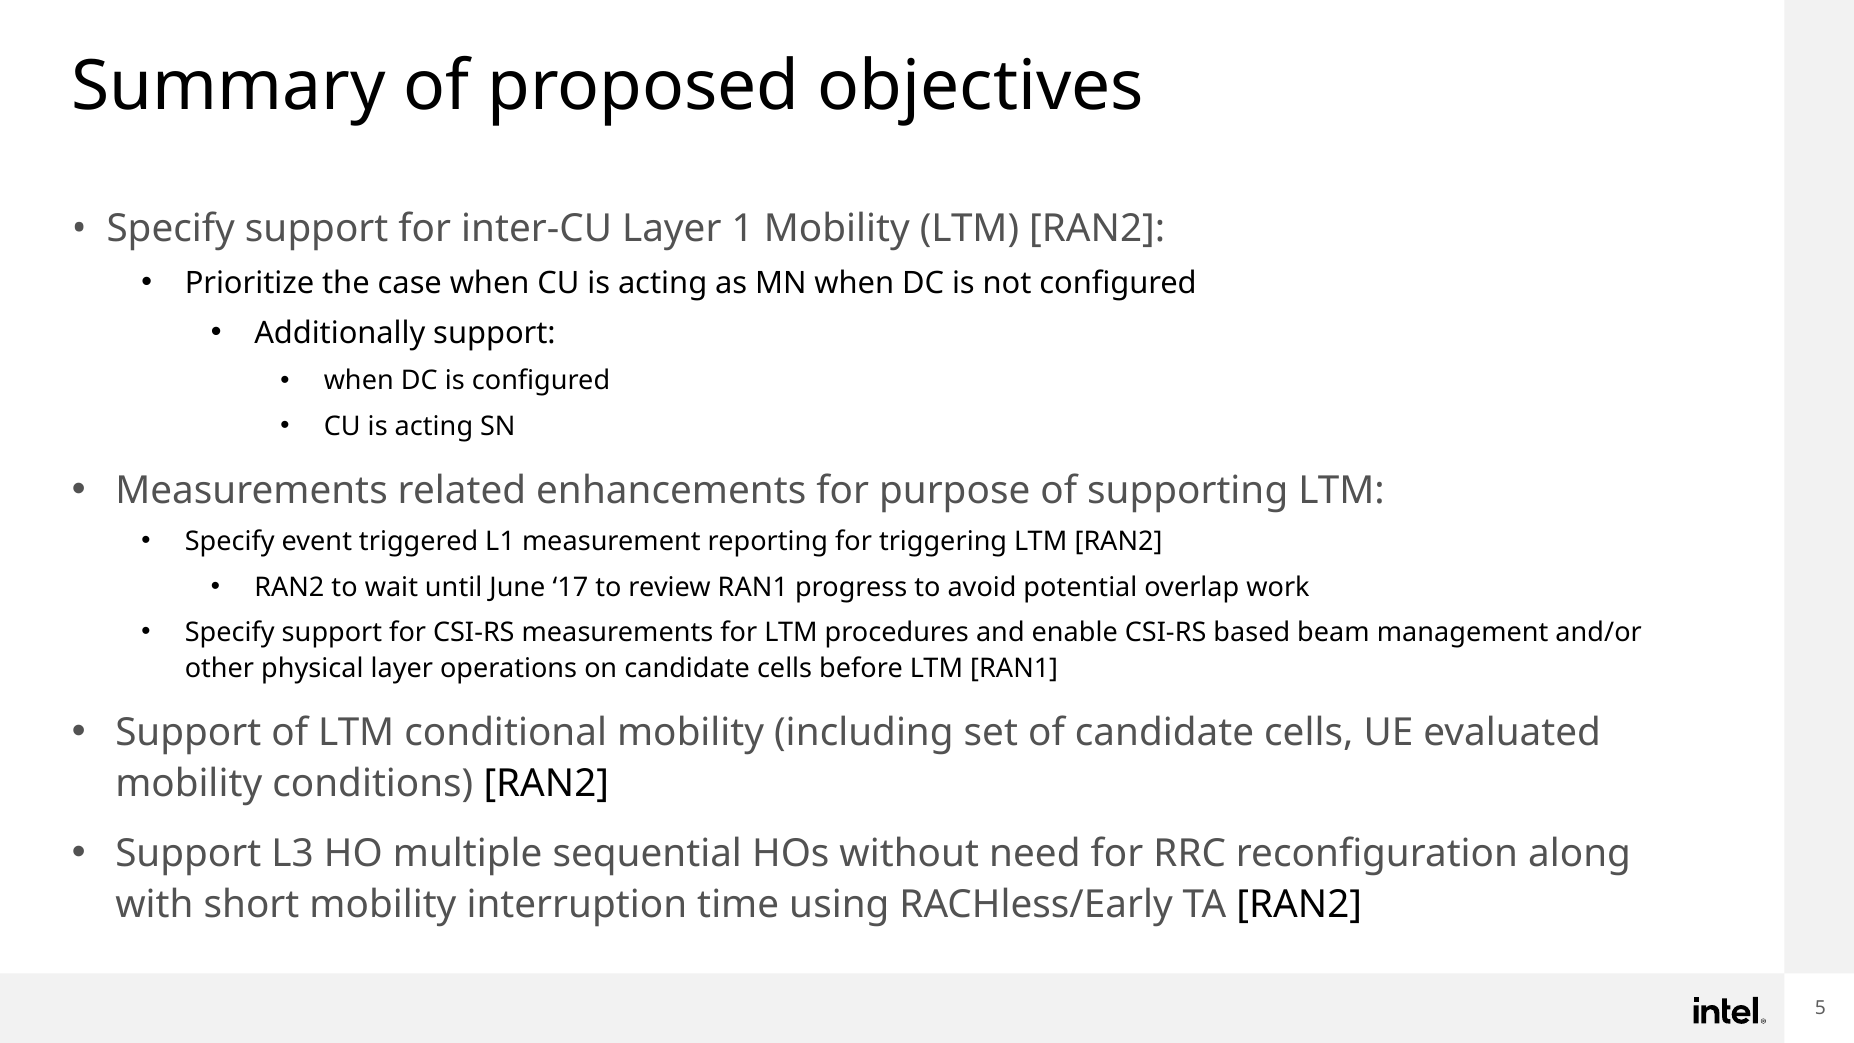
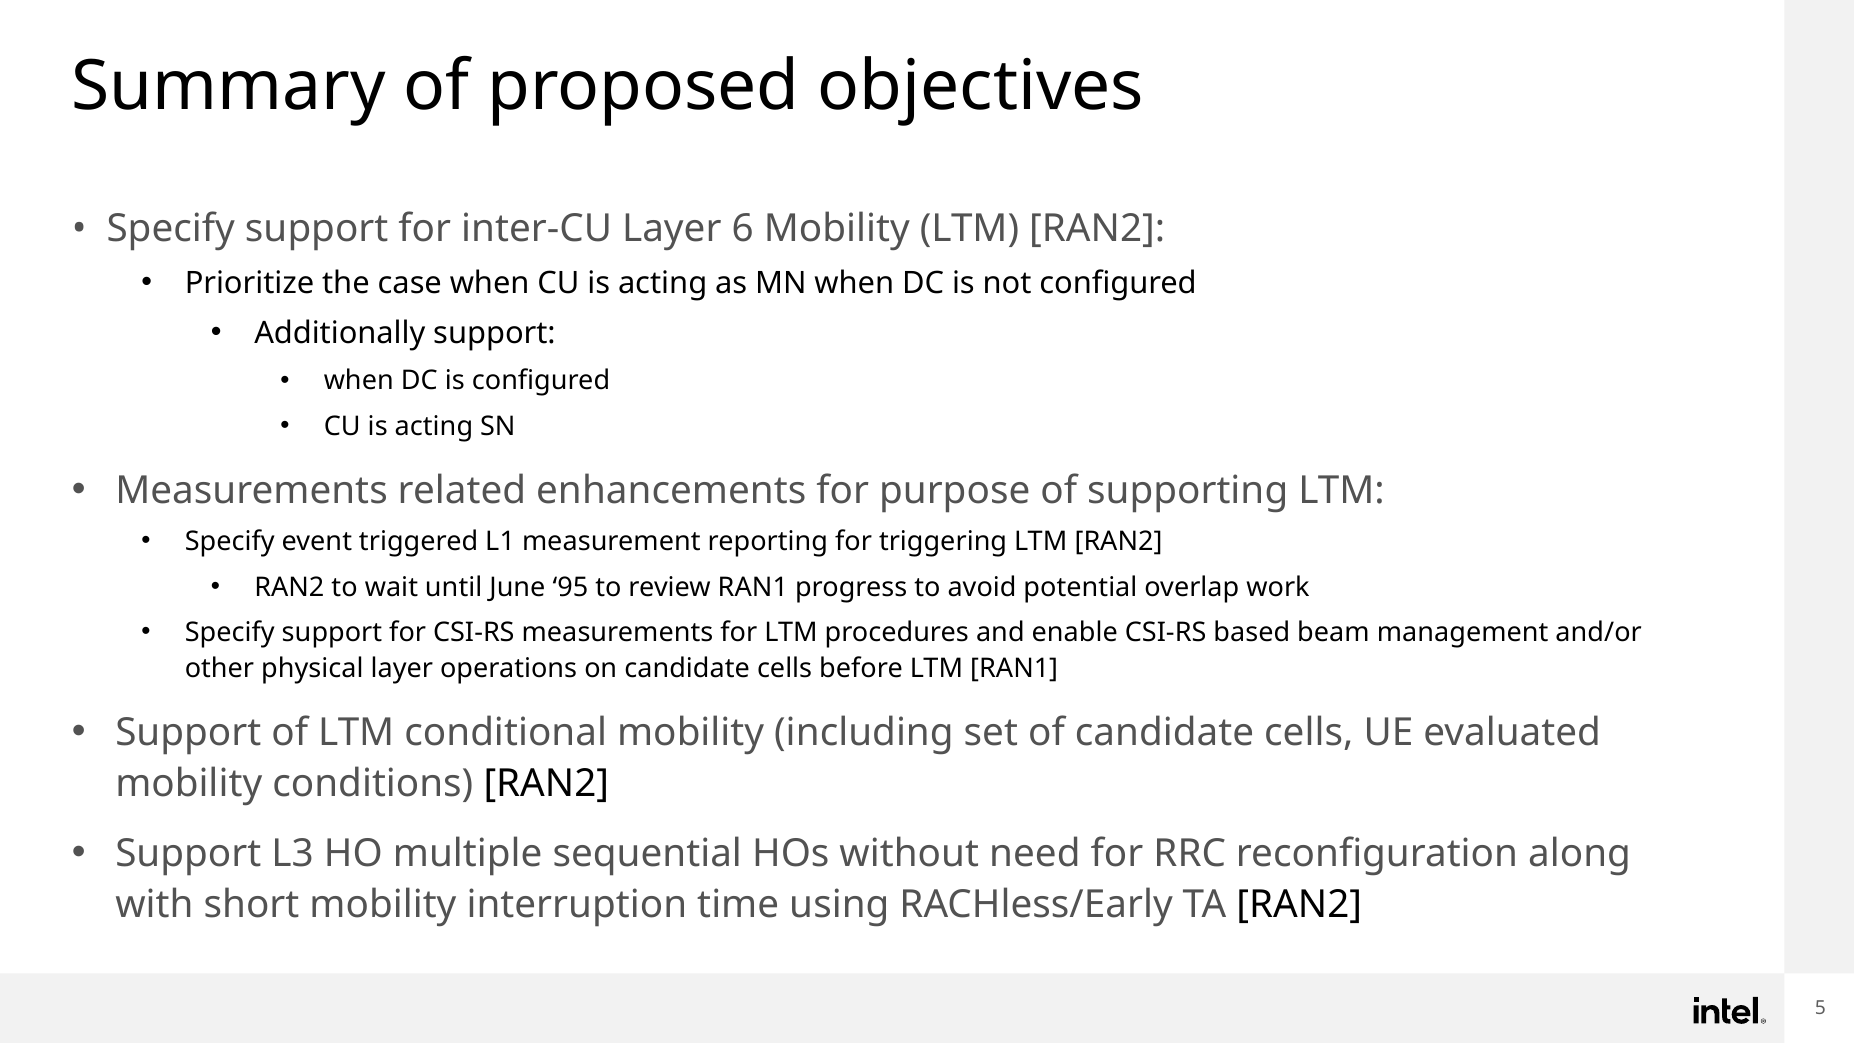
1: 1 -> 6 (743, 229)
17: 17 -> 95 (570, 587)
